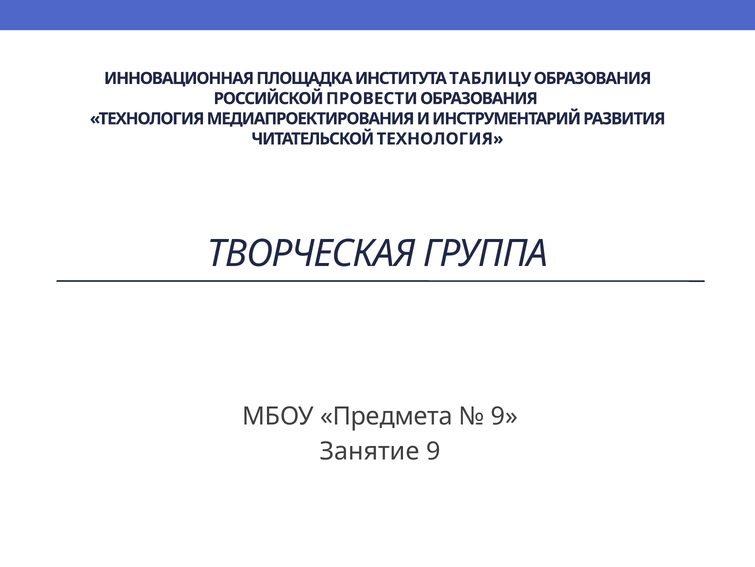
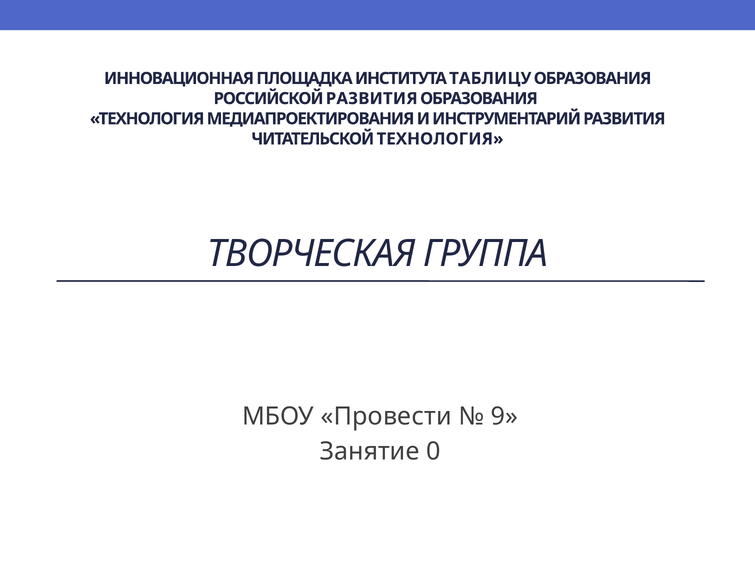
РОССИЙСКОЙ ПРОВЕСТИ: ПРОВЕСТИ -> РАЗВИТИЯ (372, 98)
Предмета: Предмета -> Провести (386, 416)
Занятие 9: 9 -> 0 (433, 451)
